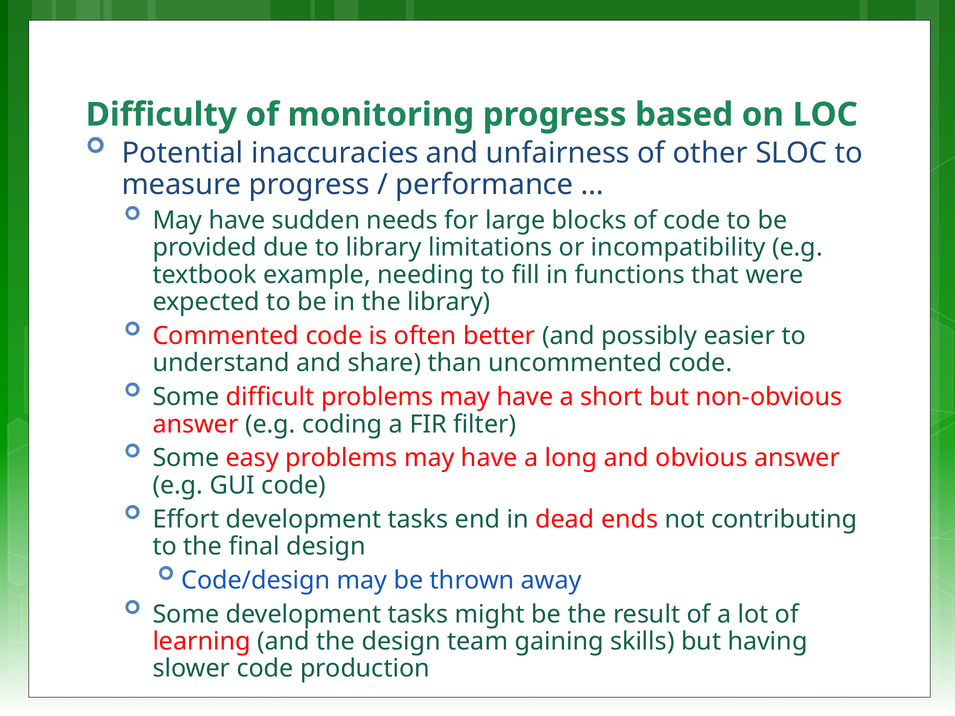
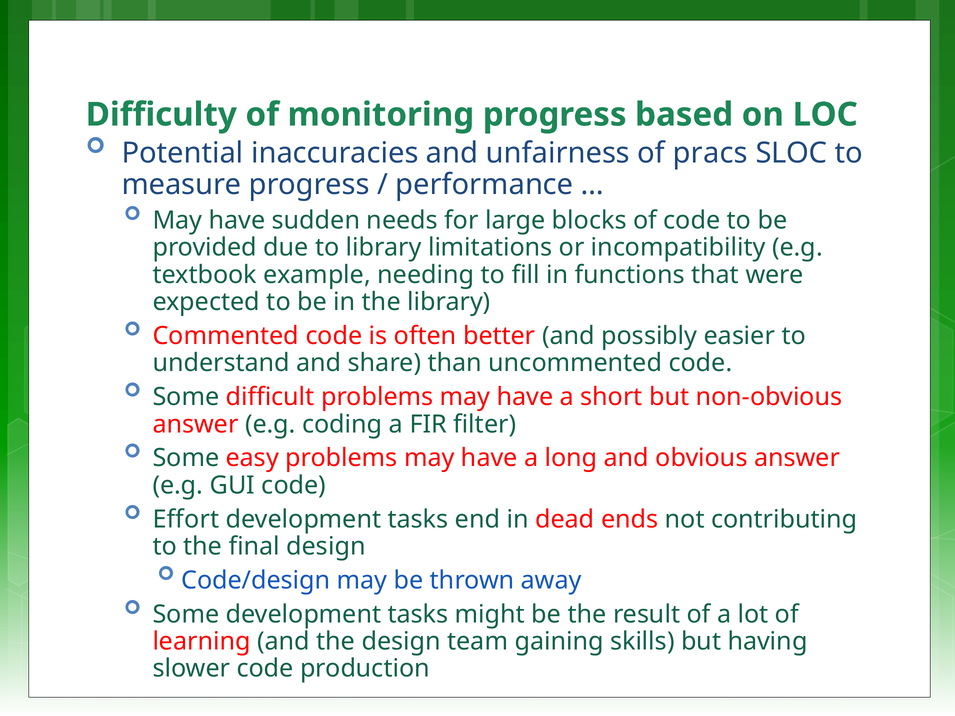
other: other -> pracs (710, 153)
